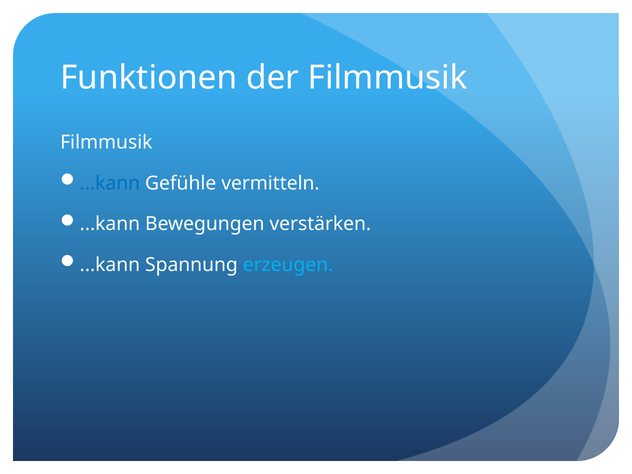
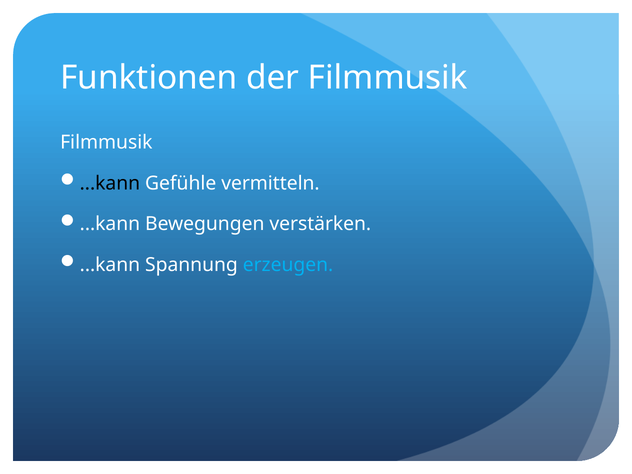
...kann colour: blue -> black (110, 183)
